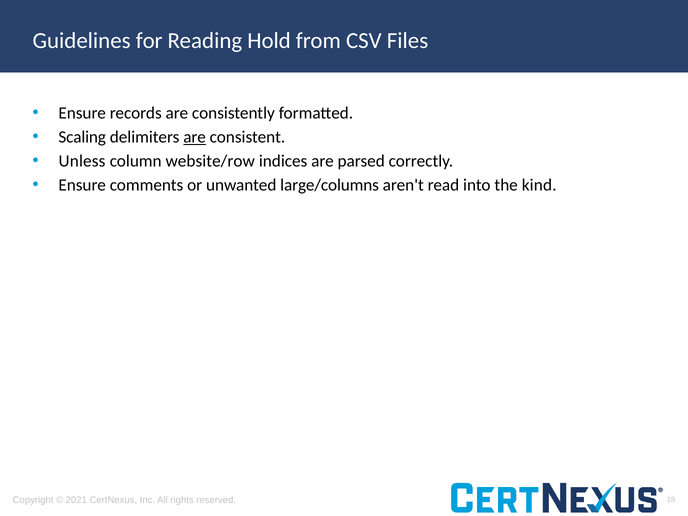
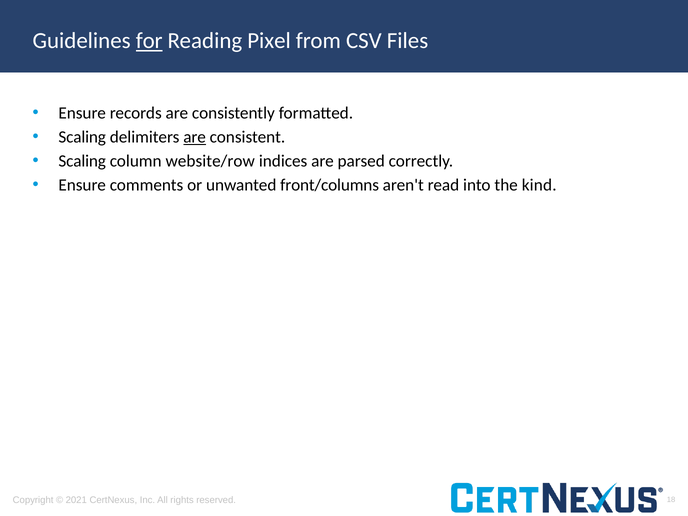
for underline: none -> present (149, 41)
Hold: Hold -> Pixel (269, 41)
Unless: Unless -> Scaling (82, 161)
large/columns: large/columns -> front/columns (330, 185)
